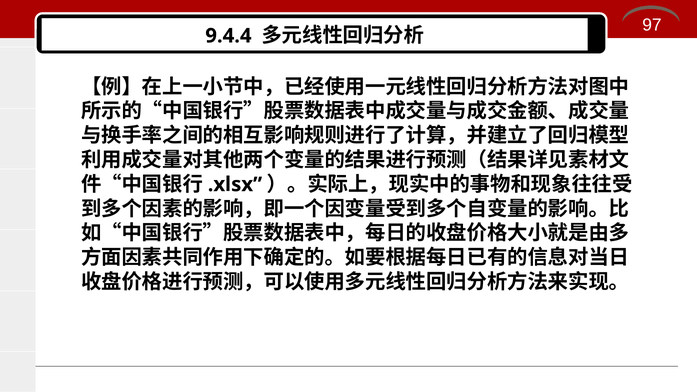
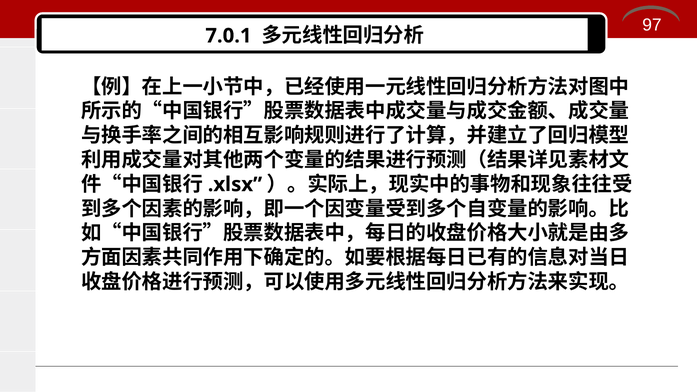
9.4.4: 9.4.4 -> 7.0.1 (228, 36)
